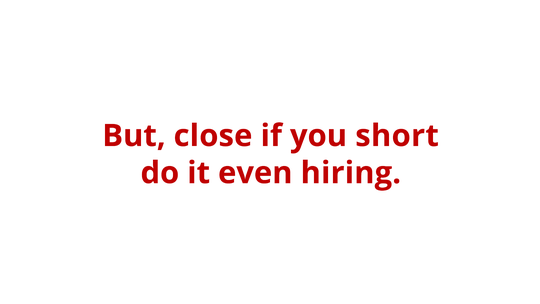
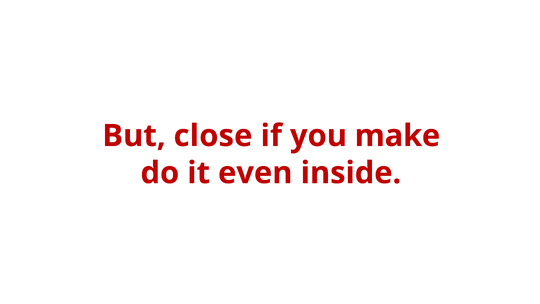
short: short -> make (397, 136)
hiring: hiring -> inside (351, 173)
